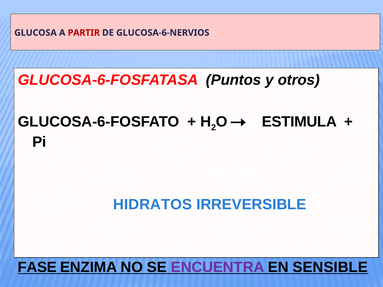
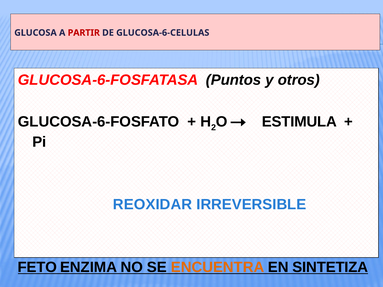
GLUCOSA-6-NERVIOS: GLUCOSA-6-NERVIOS -> GLUCOSA-6-CELULAS (163, 33)
HIDRATOS: HIDRATOS -> REOXIDAR (153, 205)
FASE: FASE -> FETO (37, 267)
ENCUENTRA colour: purple -> orange (218, 267)
SENSIBLE: SENSIBLE -> SINTETIZA (330, 267)
